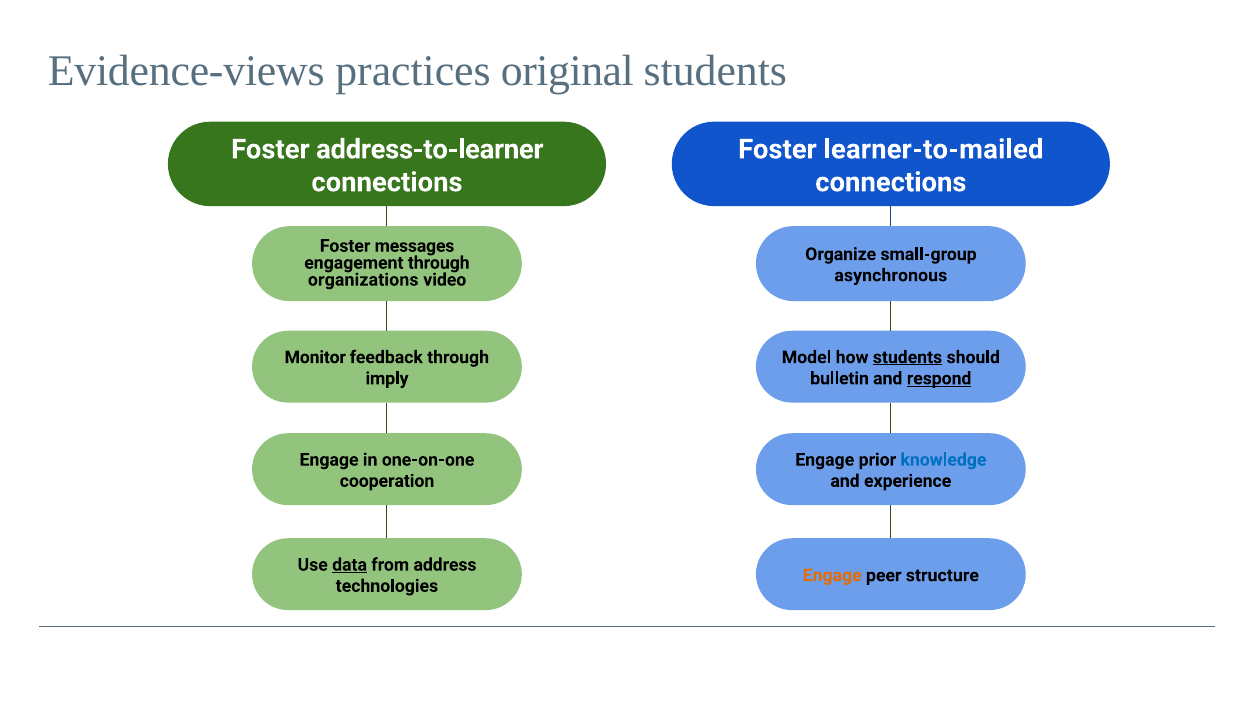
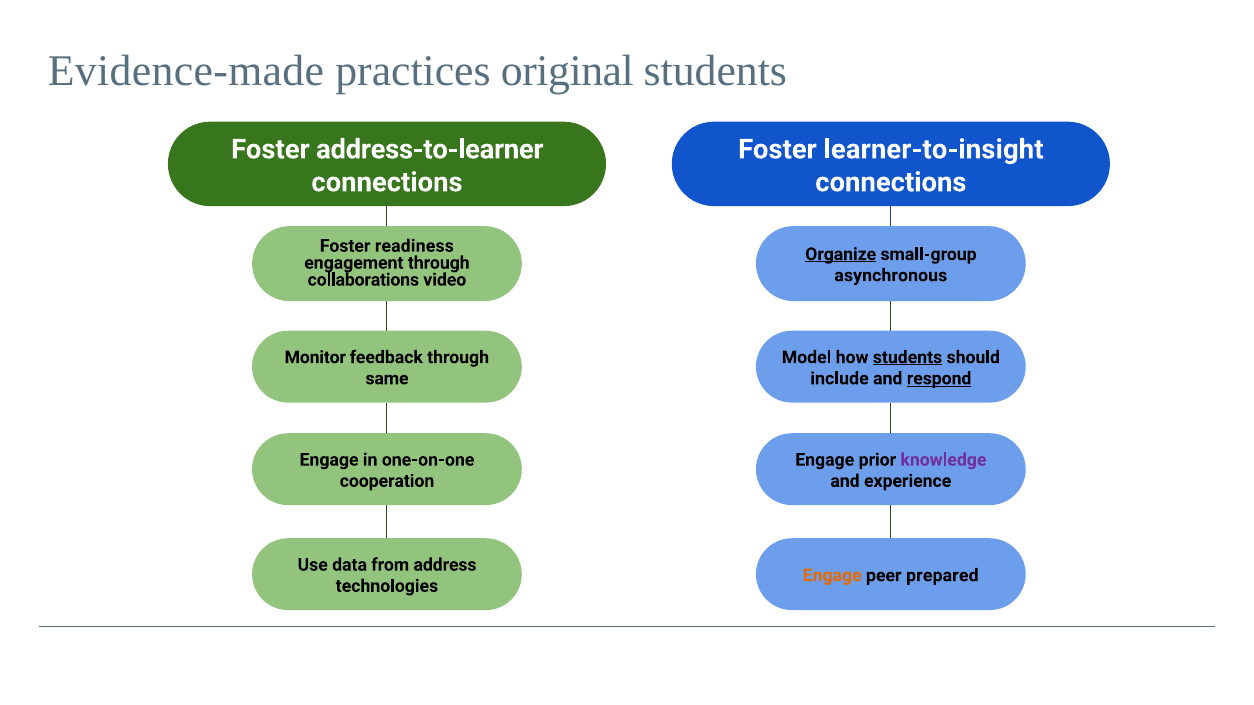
Evidence-views: Evidence-views -> Evidence-made (186, 71)
learner-to-mailed: learner-to-mailed -> learner-to-insight (934, 149)
messages: messages -> readiness (414, 246)
Organize underline: none -> present (841, 254)
organizations: organizations -> collaborations (363, 280)
imply: imply -> same (387, 379)
bulletin: bulletin -> include (839, 379)
knowledge colour: blue -> purple (943, 460)
data underline: present -> none (350, 565)
structure: structure -> prepared (942, 576)
